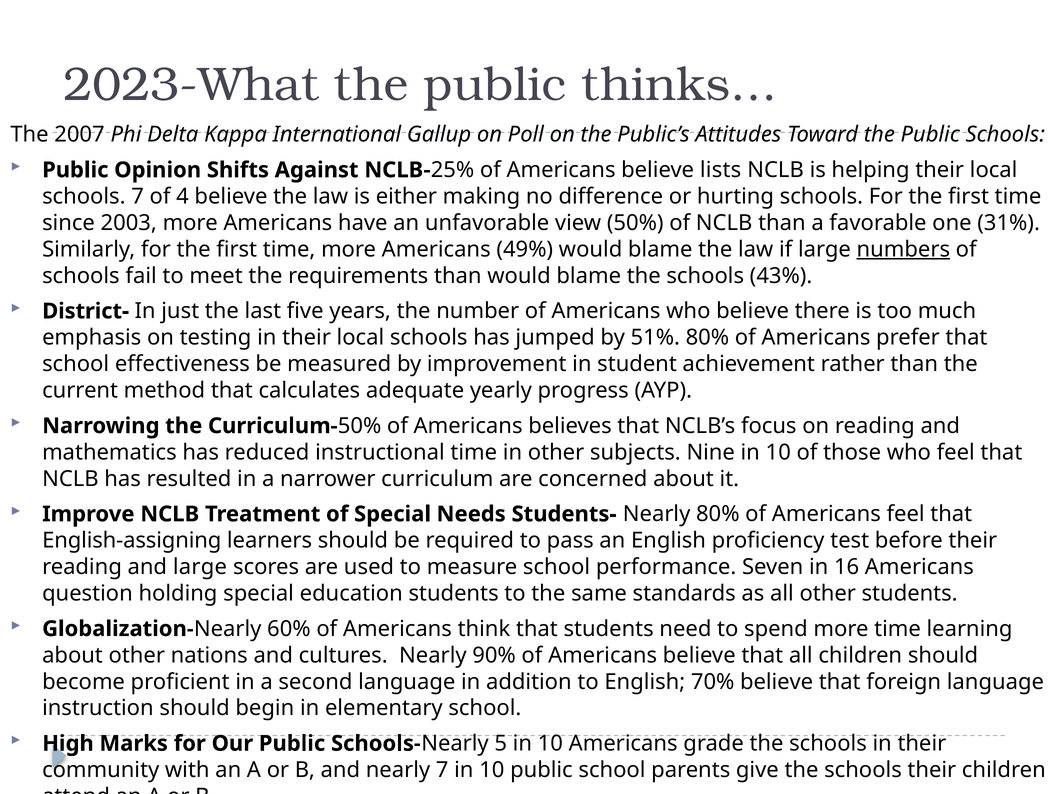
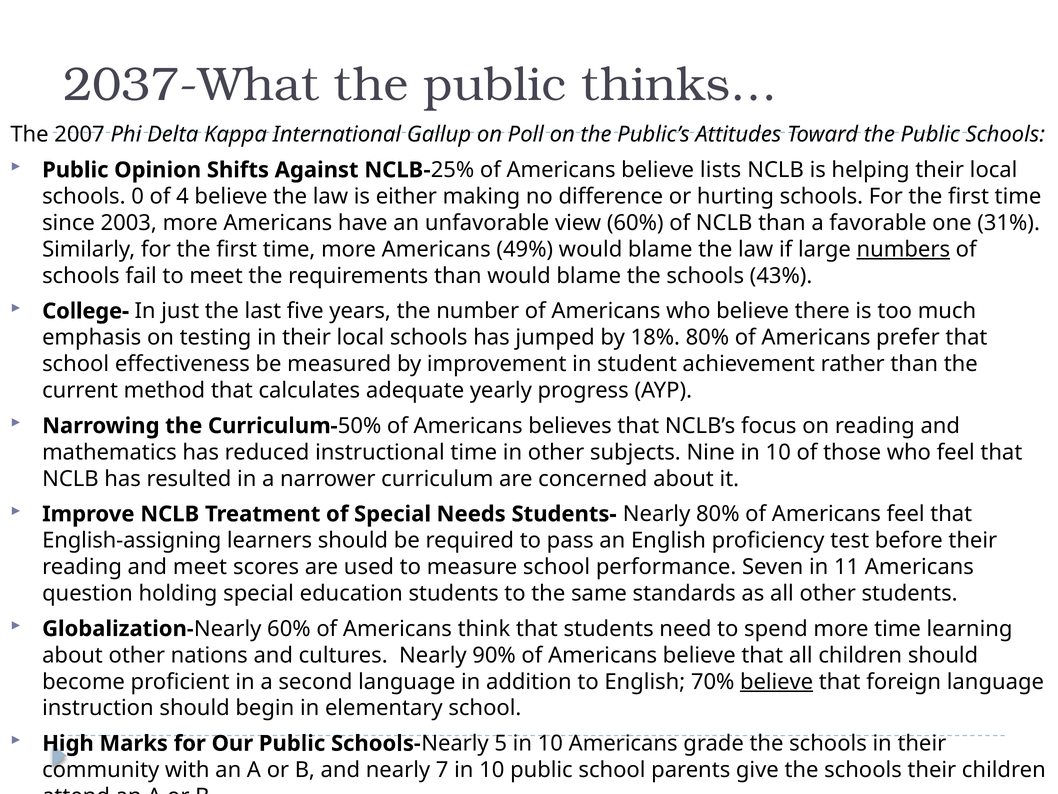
2023-What: 2023-What -> 2037-What (191, 84)
schools 7: 7 -> 0 (138, 196)
view 50%: 50% -> 60% (635, 223)
District-: District- -> College- (86, 311)
51%: 51% -> 18% (655, 337)
and large: large -> meet (200, 567)
16: 16 -> 11 (847, 567)
believe underline: none -> present (777, 681)
